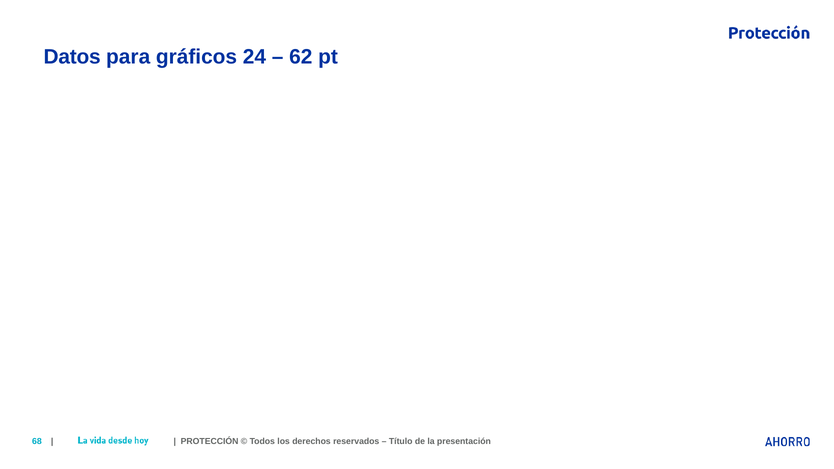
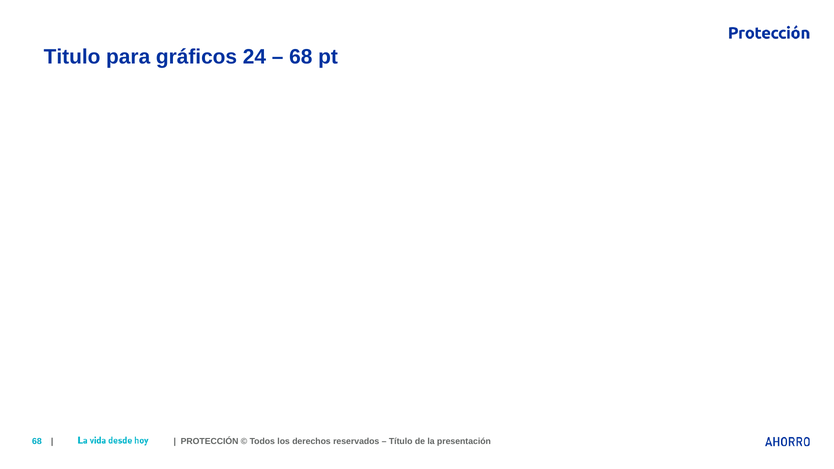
Datos: Datos -> Titulo (72, 57)
62: 62 -> 68 (301, 57)
